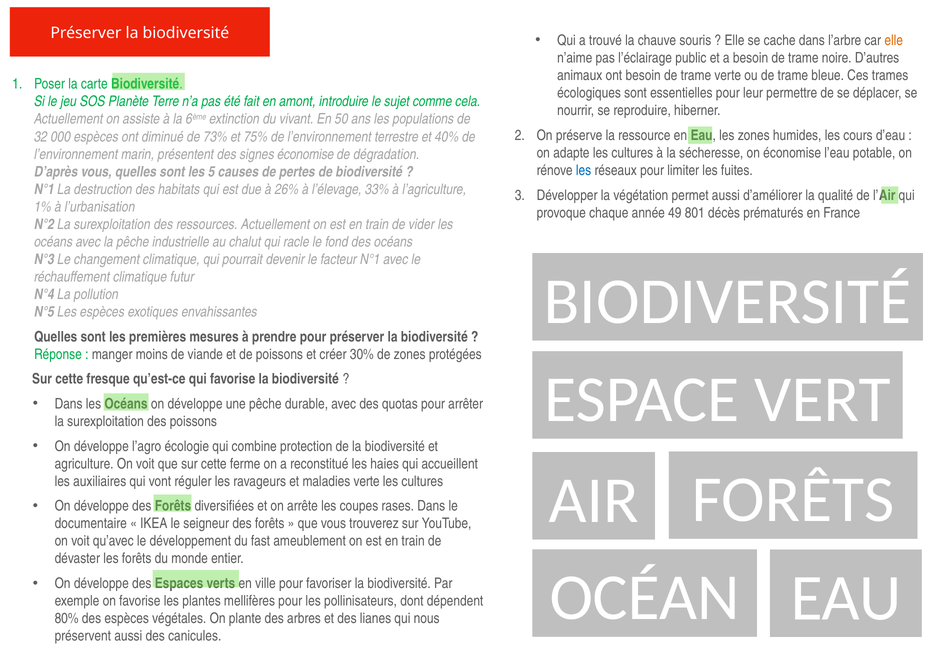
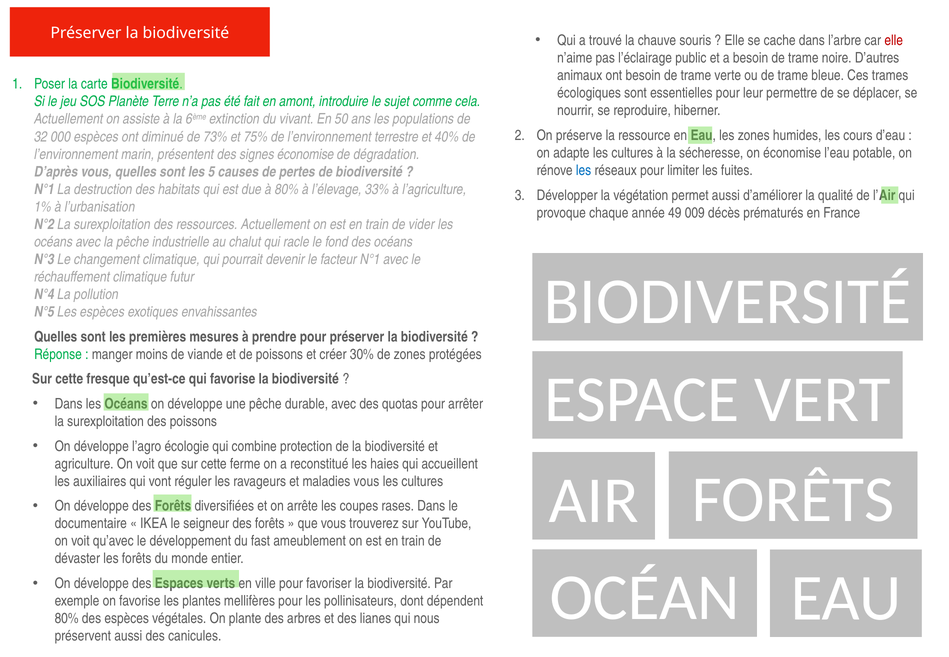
elle colour: orange -> red (894, 40)
à 26%: 26% -> 80% (287, 189)
801: 801 -> 009 (695, 213)
maladies verte: verte -> vous (366, 481)
